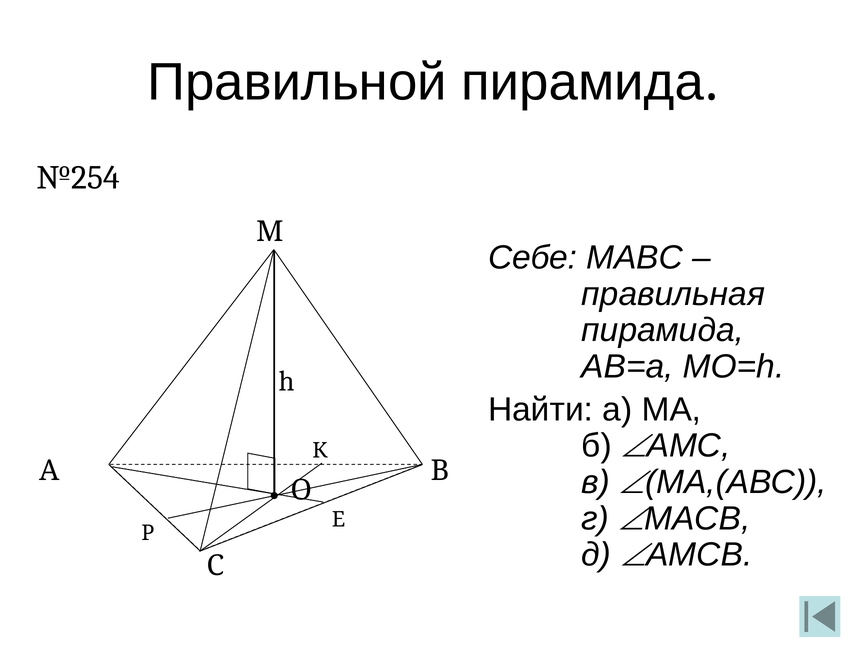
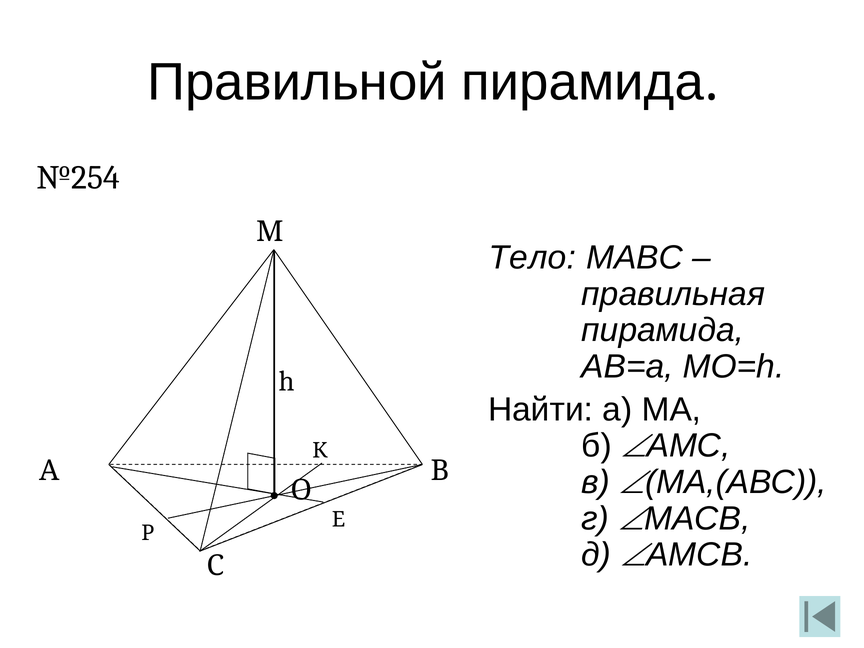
Себе: Себе -> Тело (532, 258)
